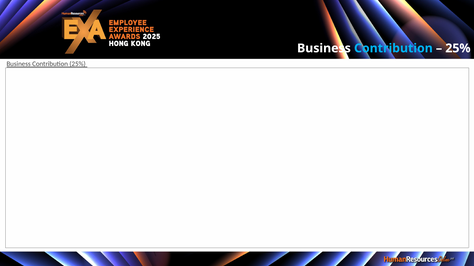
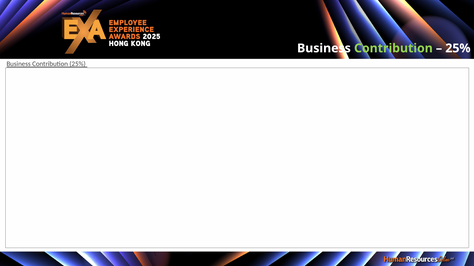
Contribution colour: light blue -> light green (393, 48)
